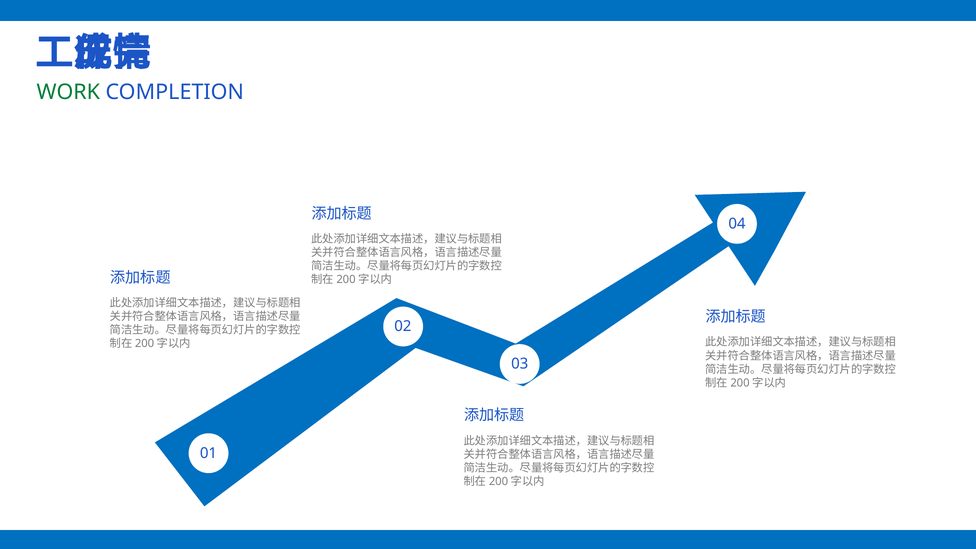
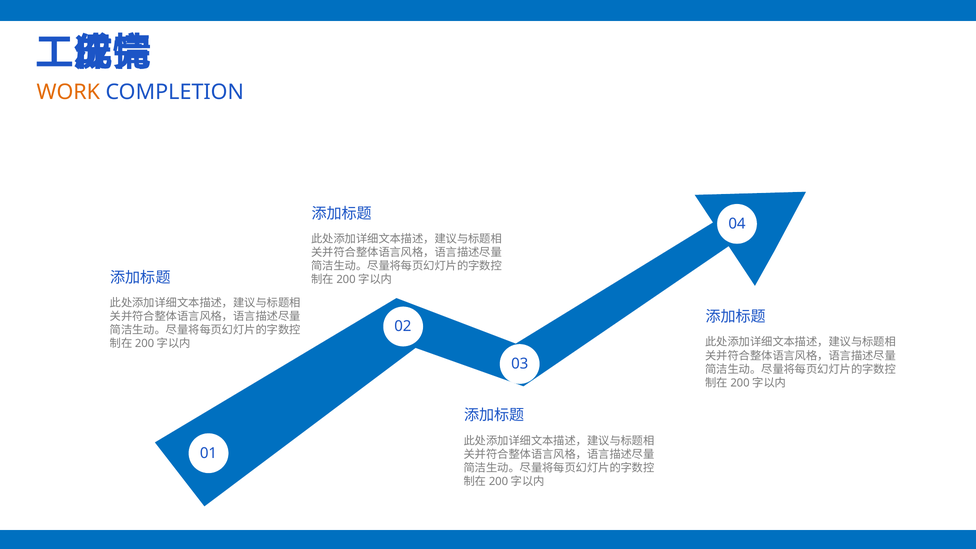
WORK colour: green -> orange (68, 92)
